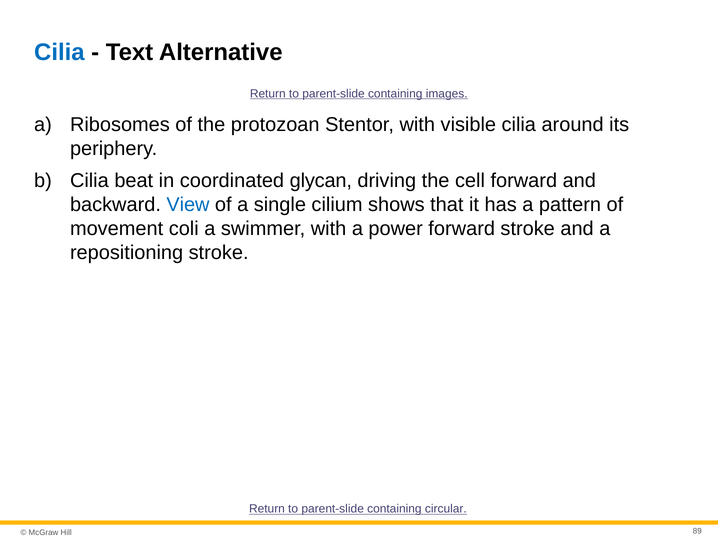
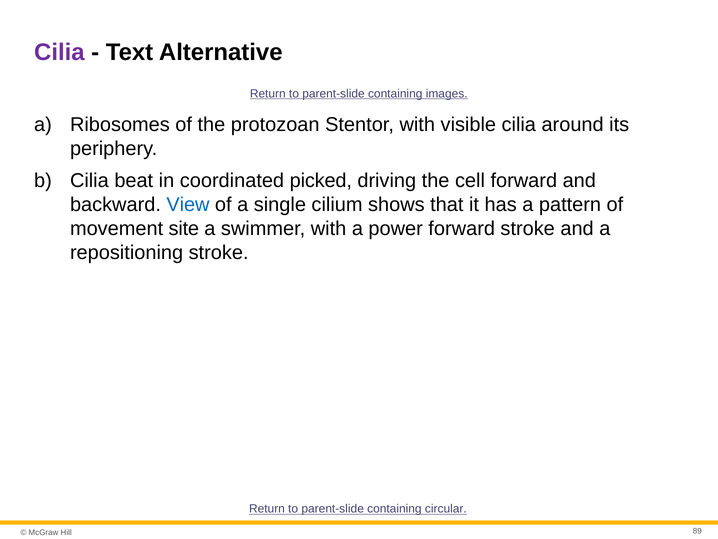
Cilia colour: blue -> purple (59, 52)
glycan: glycan -> picked (321, 181)
coli: coli -> site (184, 228)
